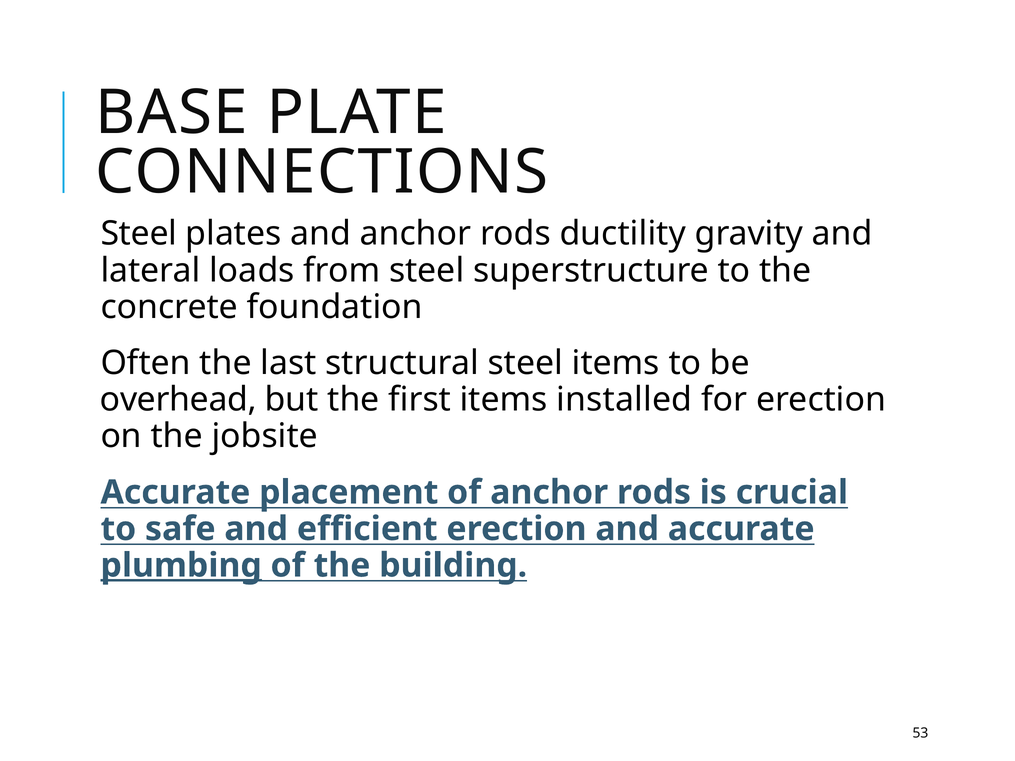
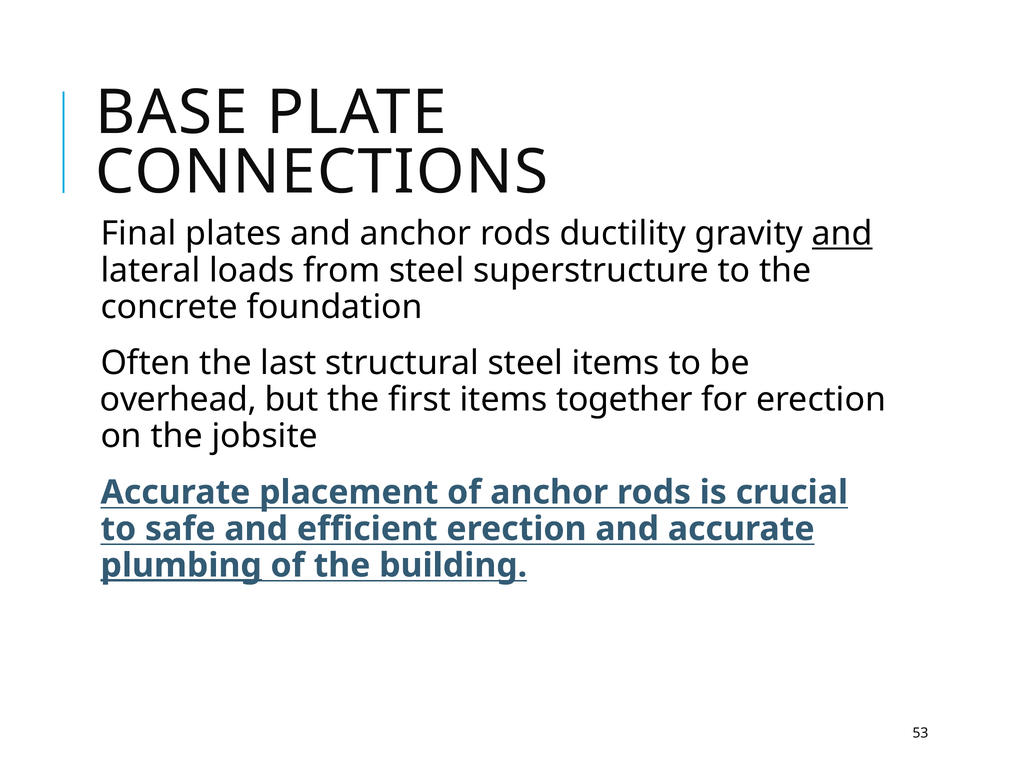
Steel: Steel -> Final (139, 234)
and underline: none -> present (842, 234)
installed: installed -> together (625, 400)
